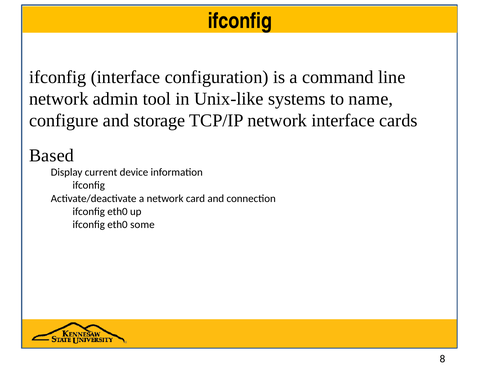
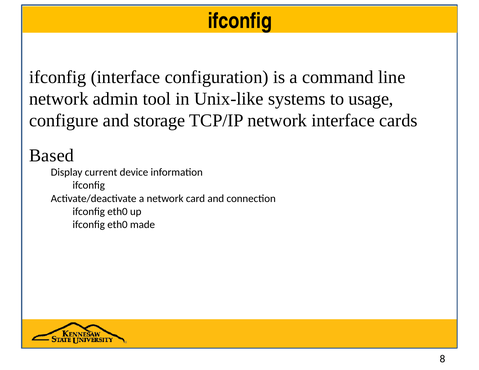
name: name -> usage (371, 99)
some: some -> made (142, 225)
